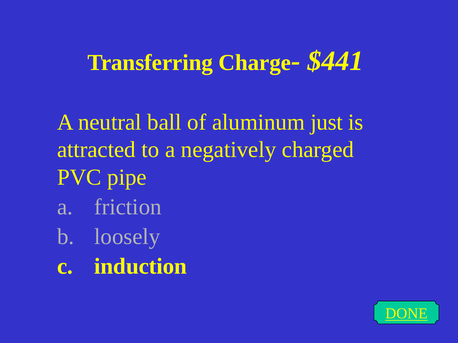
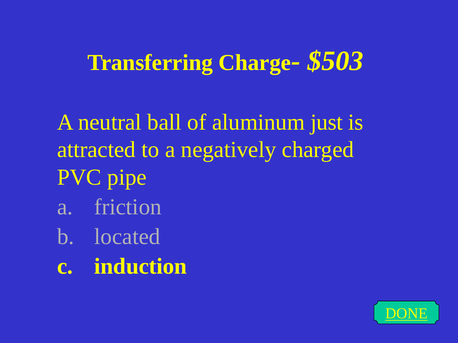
$441: $441 -> $503 (335, 61)
loosely: loosely -> located (127, 237)
